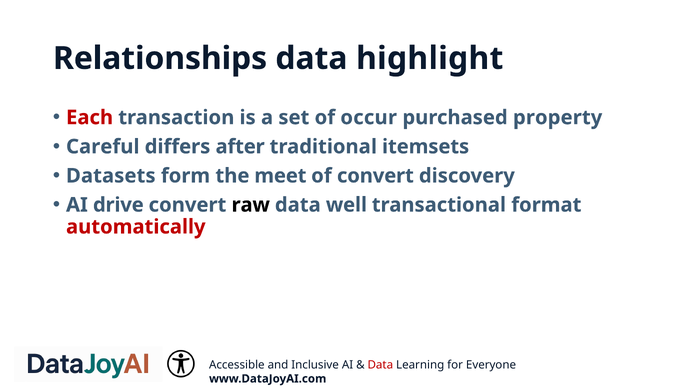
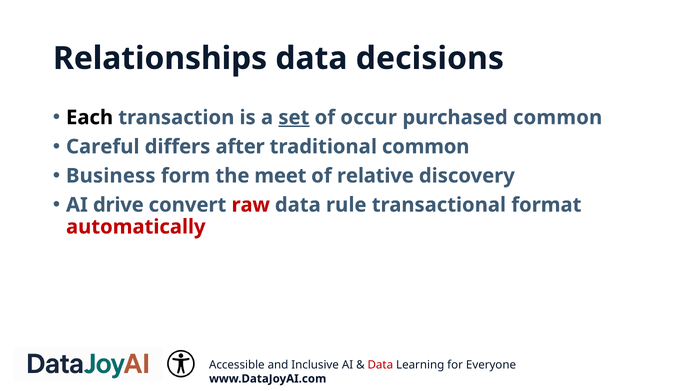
highlight: highlight -> decisions (430, 58)
Each colour: red -> black (90, 118)
set underline: none -> present (294, 118)
purchased property: property -> common (558, 118)
traditional itemsets: itemsets -> common (426, 147)
Datasets: Datasets -> Business (111, 176)
of convert: convert -> relative (375, 176)
raw colour: black -> red (251, 205)
well: well -> rule (346, 205)
